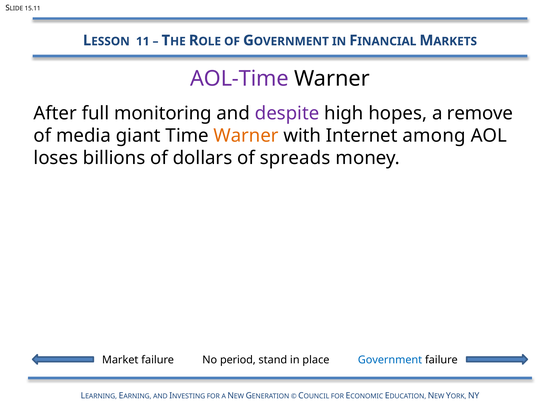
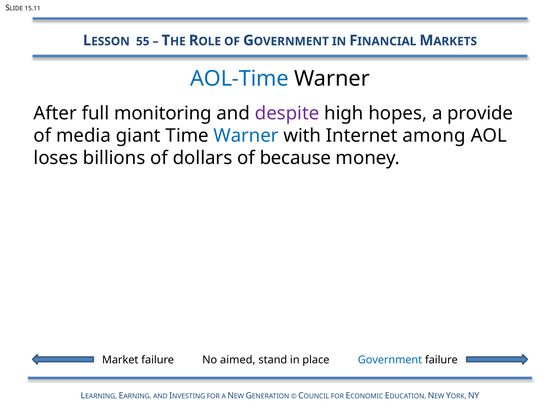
11: 11 -> 55 (143, 41)
AOL-Time colour: purple -> blue (239, 78)
remove: remove -> provide (480, 113)
Warner colour: orange -> blue (246, 136)
spreads: spreads -> because (295, 158)
period: period -> aimed (238, 360)
